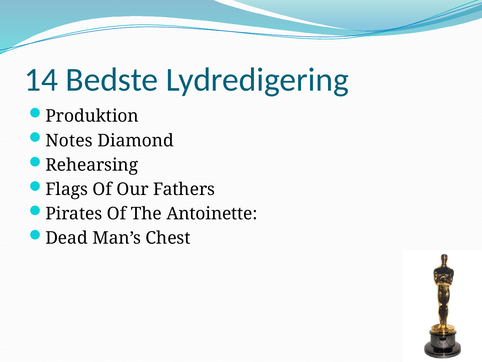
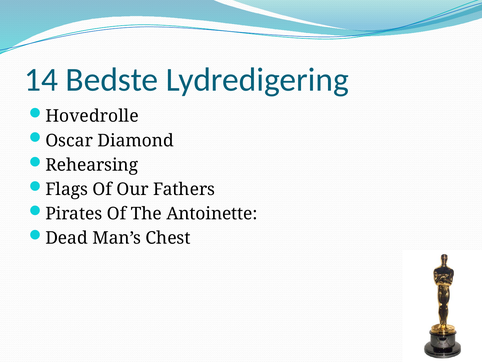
Produktion: Produktion -> Hovedrolle (92, 116)
Notes: Notes -> Oscar (69, 140)
